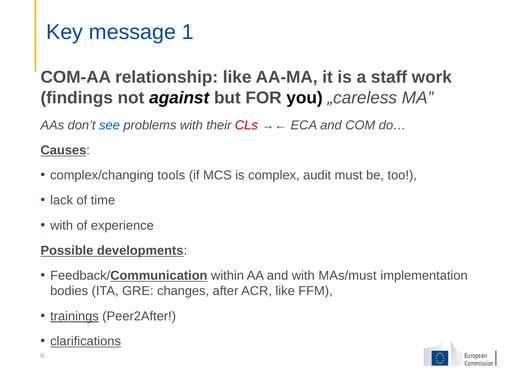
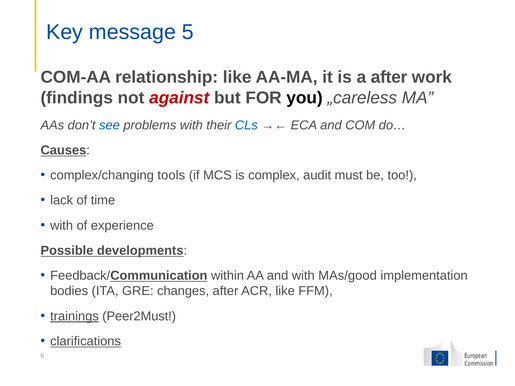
1: 1 -> 5 (188, 32)
a staff: staff -> after (389, 77)
against colour: black -> red (179, 98)
CLs colour: red -> blue (246, 125)
MAs/must: MAs/must -> MAs/good (348, 276)
Peer2After: Peer2After -> Peer2Must (139, 316)
